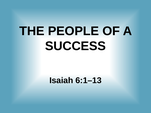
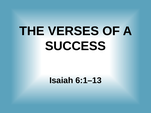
PEOPLE: PEOPLE -> VERSES (73, 31)
